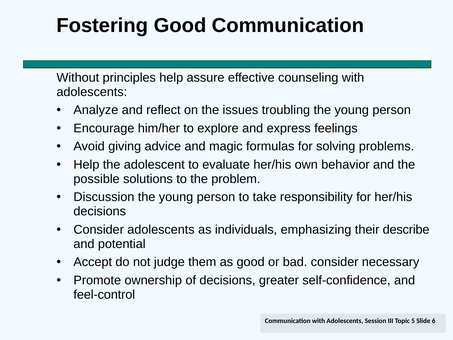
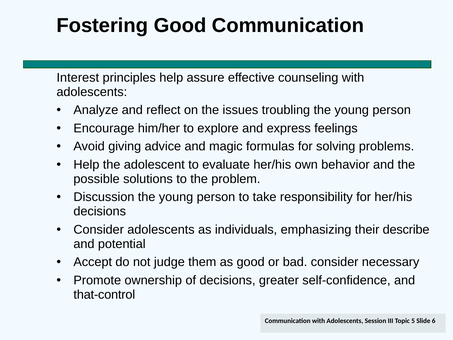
Without: Without -> Interest (78, 78)
feel-control: feel-control -> that-control (104, 294)
